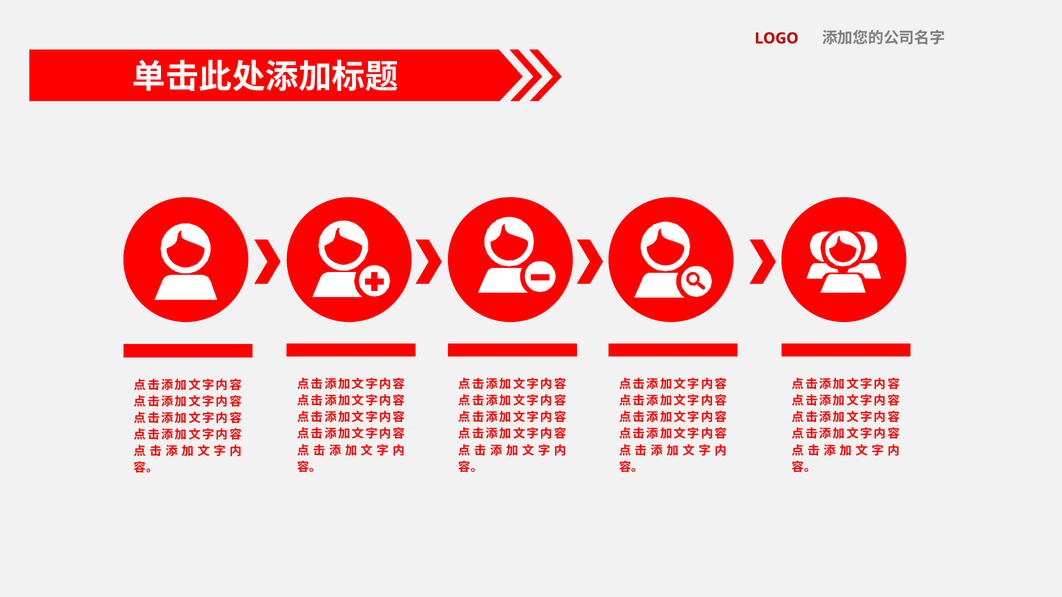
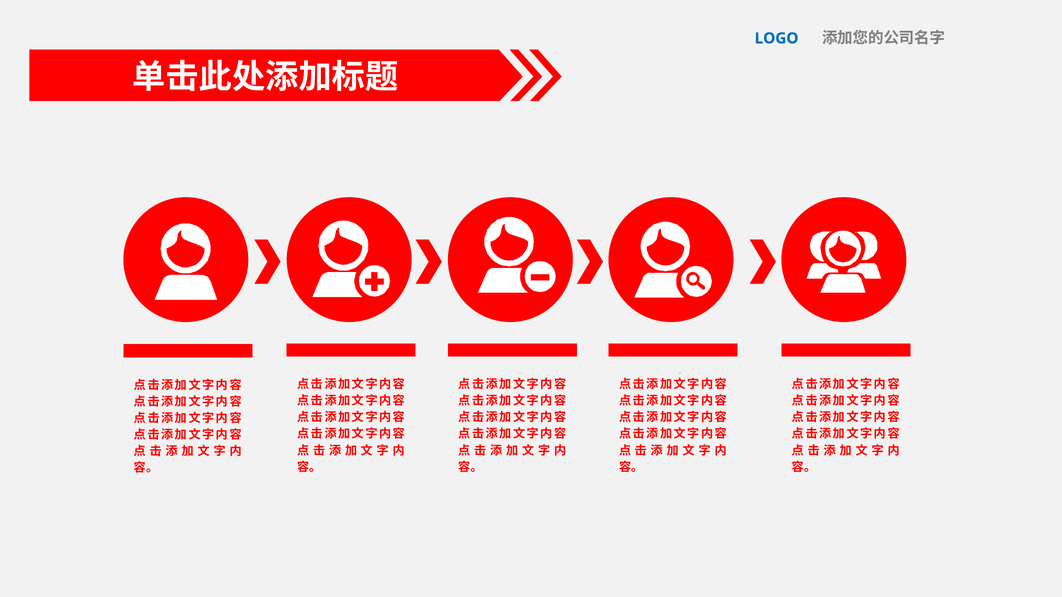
LOGO colour: red -> blue (777, 38)
